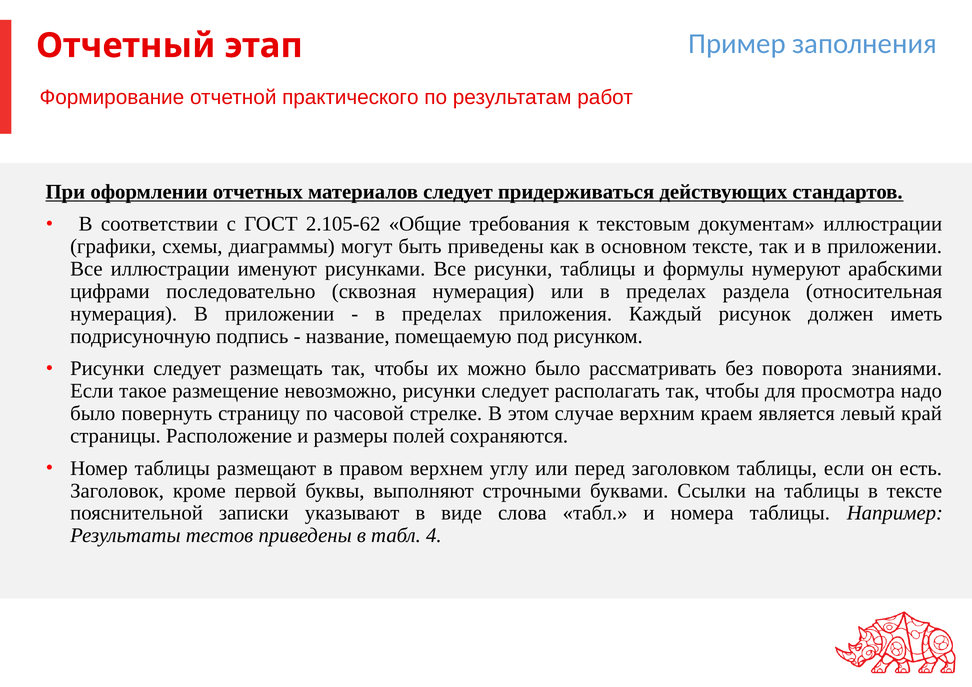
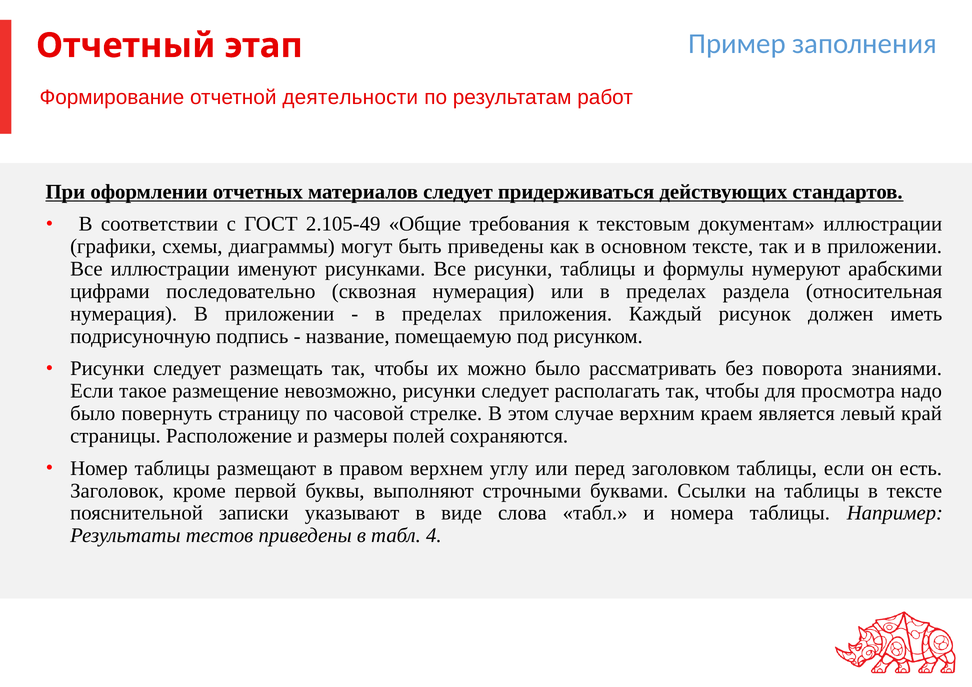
практического: практического -> деятельности (350, 97)
2.105-62: 2.105-62 -> 2.105-49 (343, 224)
